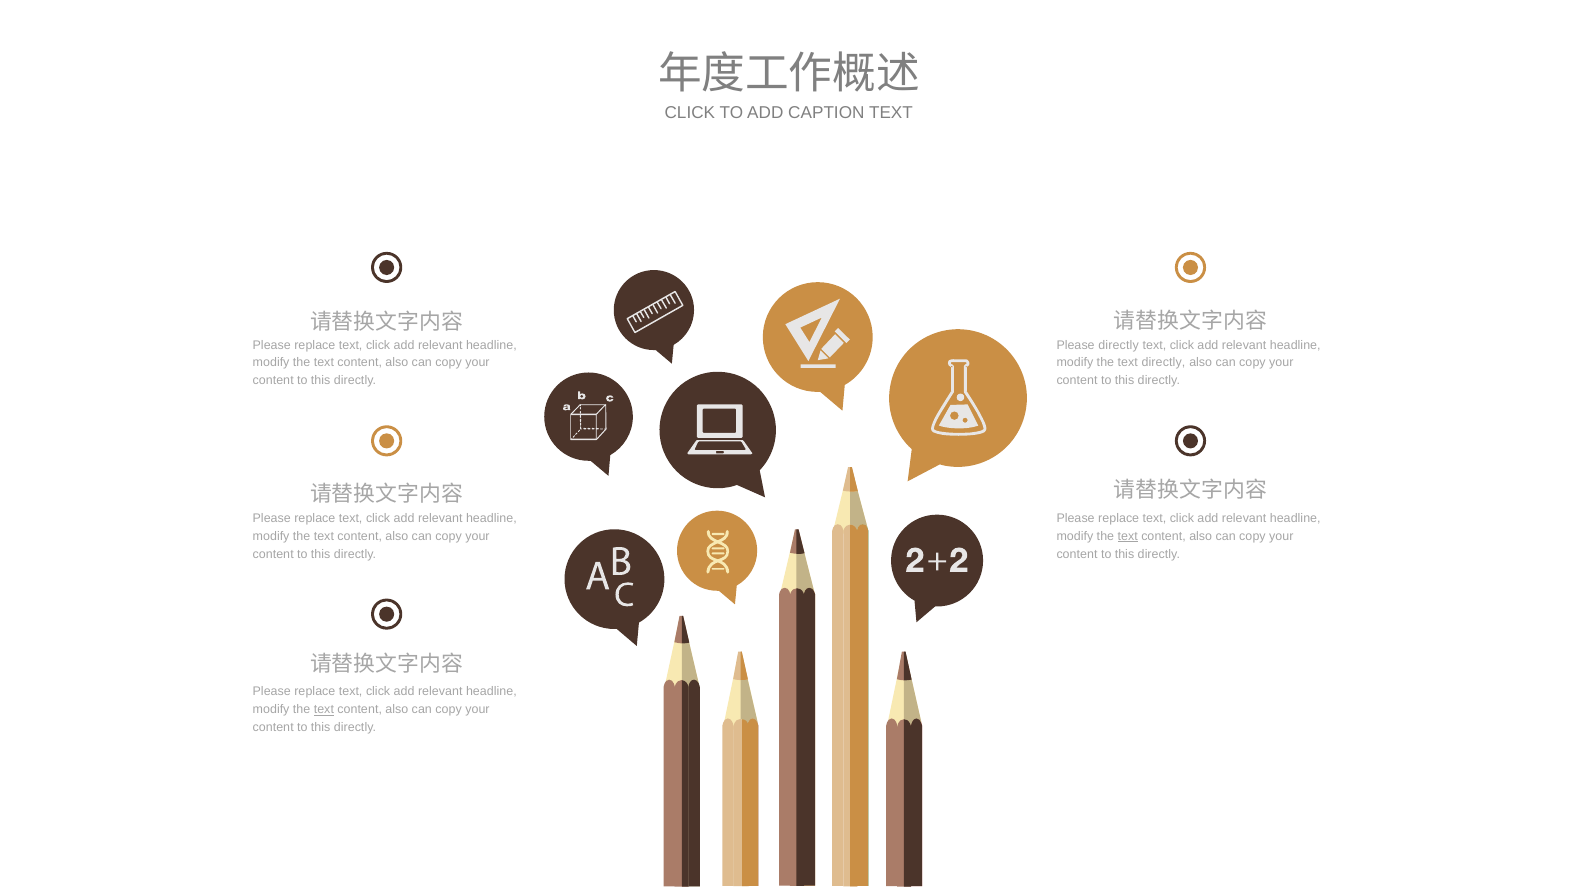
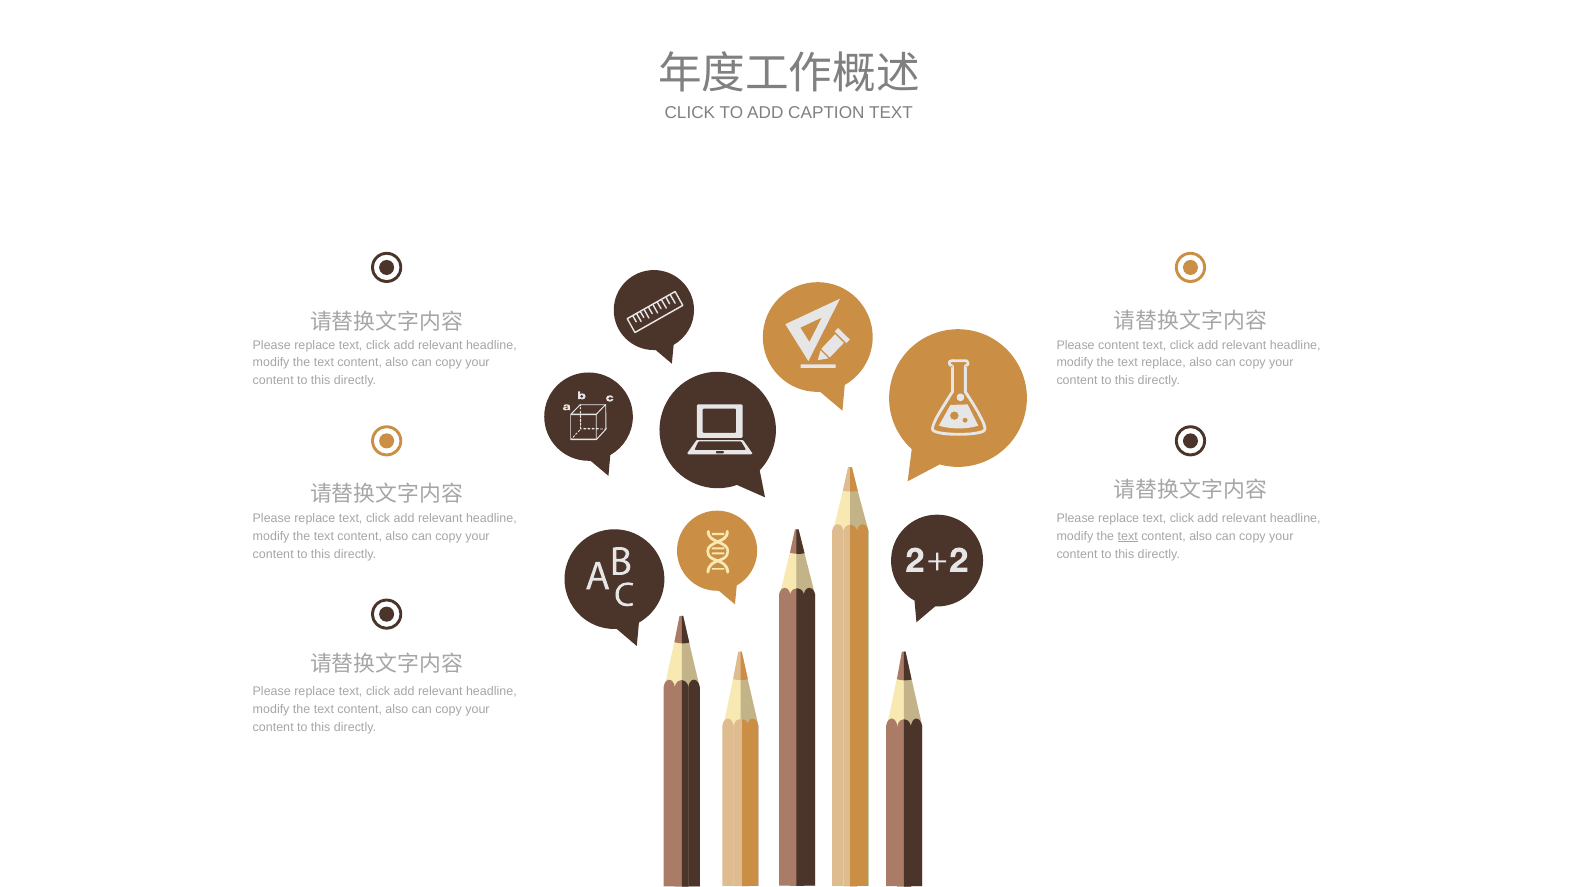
Please directly: directly -> content (1119, 345)
text directly: directly -> replace (1164, 363)
text underline: present -> none (324, 710)
